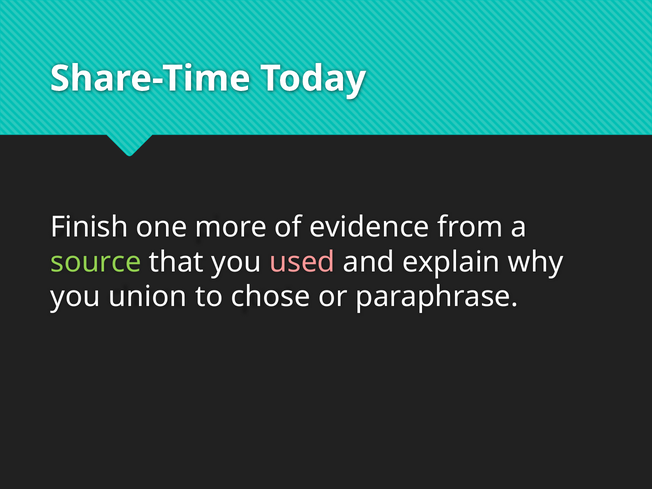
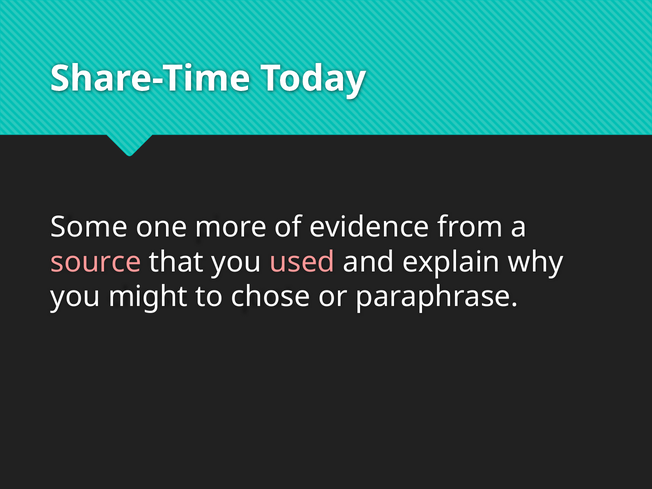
Finish: Finish -> Some (89, 227)
source colour: light green -> pink (96, 262)
union: union -> might (148, 297)
